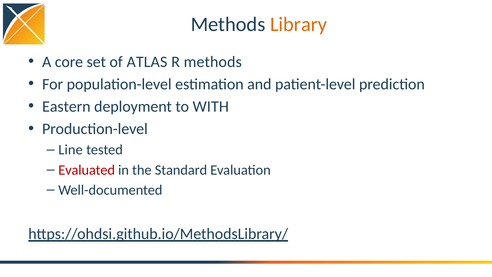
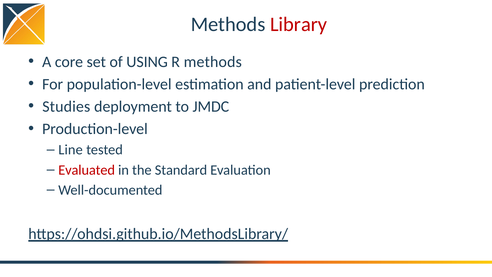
Library colour: orange -> red (299, 24)
ATLAS: ATLAS -> USING (147, 62)
Eastern: Eastern -> Studies (66, 106)
WITH: WITH -> JMDC (211, 106)
